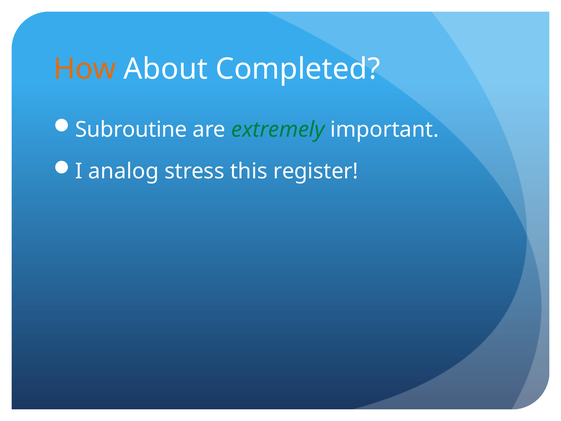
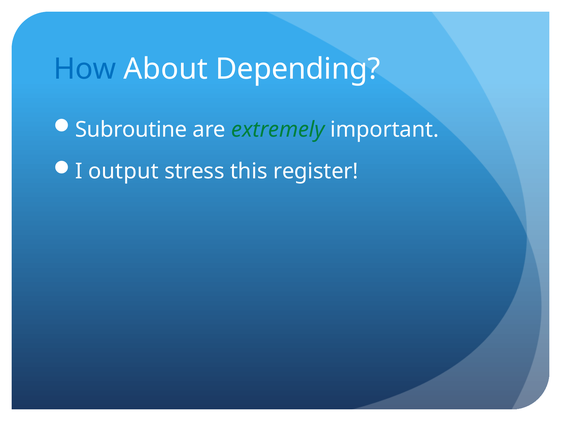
How colour: orange -> blue (85, 69)
Completed: Completed -> Depending (298, 69)
analog: analog -> output (123, 171)
